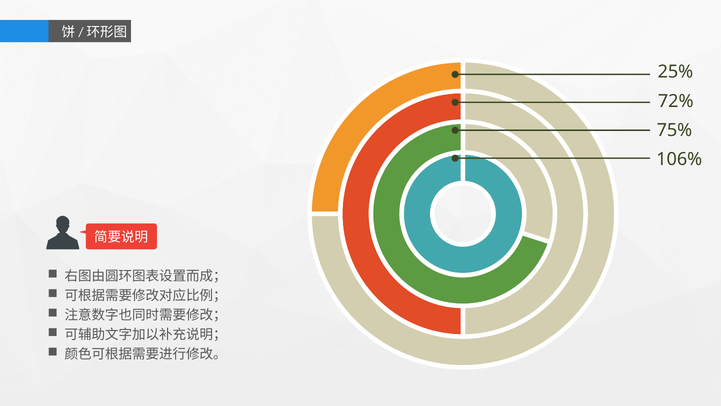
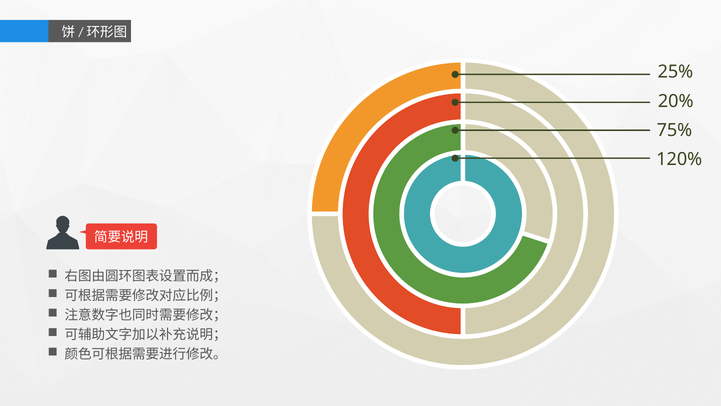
72%: 72% -> 20% (676, 101)
106%: 106% -> 120% (679, 159)
